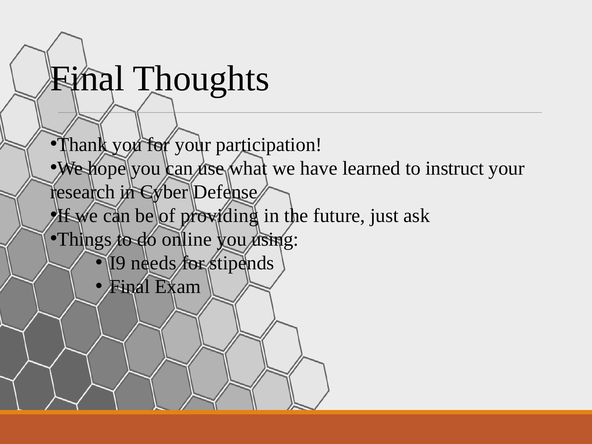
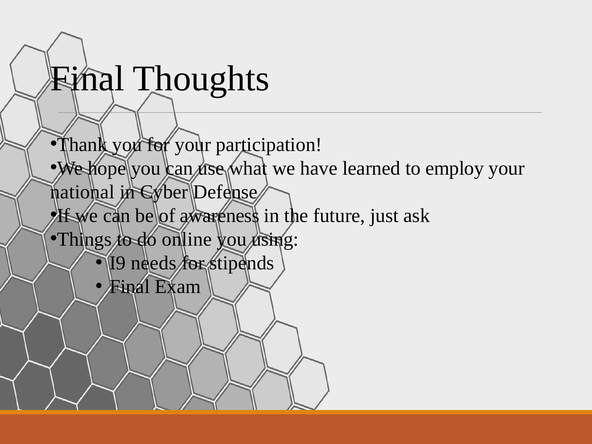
instruct: instruct -> employ (455, 168)
research: research -> national (82, 192)
providing: providing -> awareness (220, 216)
